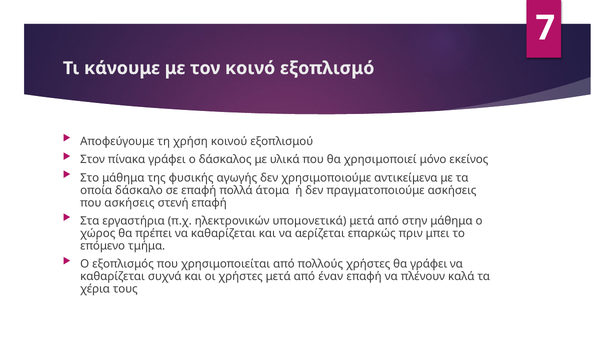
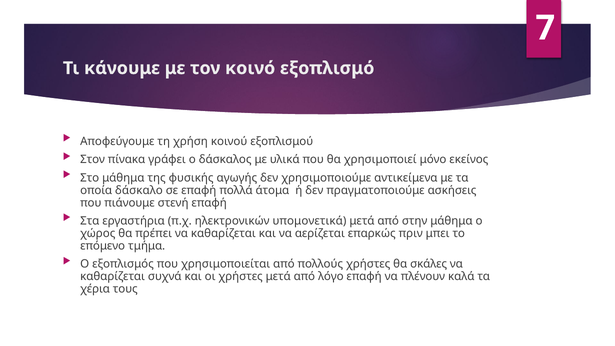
που ασκήσεις: ασκήσεις -> πιάνουμε (130, 203)
θα γράφει: γράφει -> σκάλες (429, 264)
έναν: έναν -> λόγο (331, 277)
